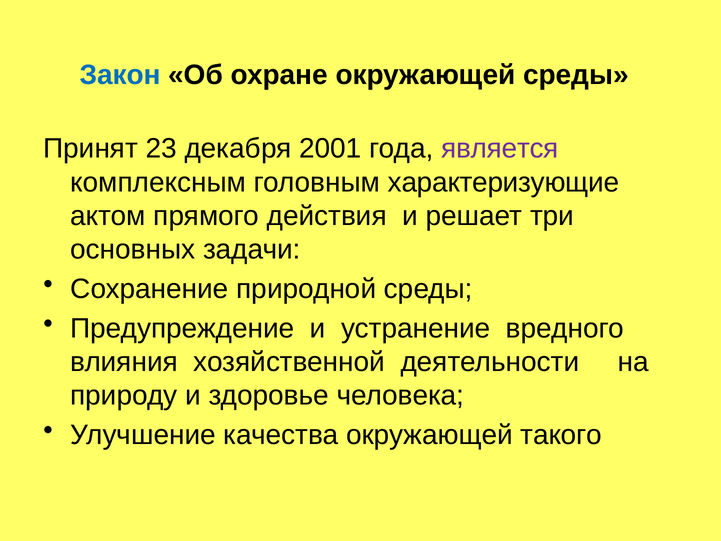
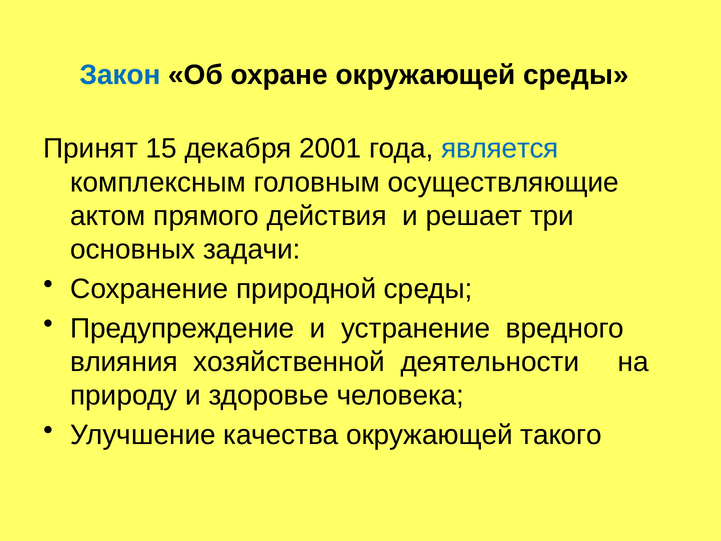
23: 23 -> 15 (161, 149)
является colour: purple -> blue (500, 149)
характеризующие: характеризующие -> осуществляющие (503, 182)
